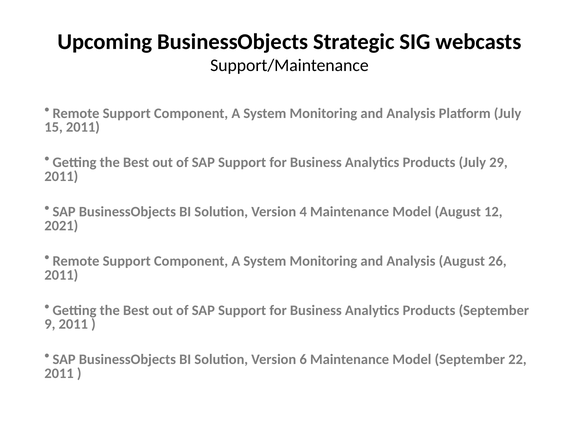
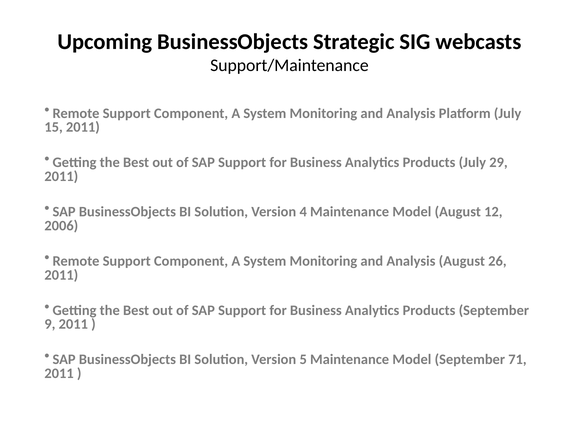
2021: 2021 -> 2006 (61, 226)
6: 6 -> 5 (303, 360)
22: 22 -> 71 (517, 360)
